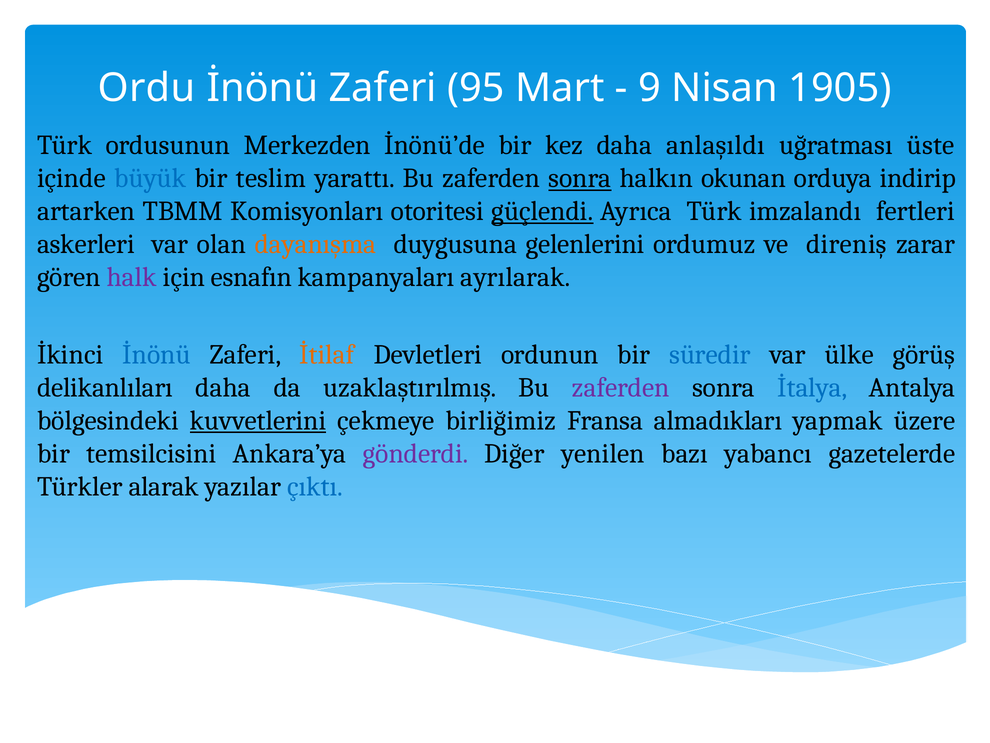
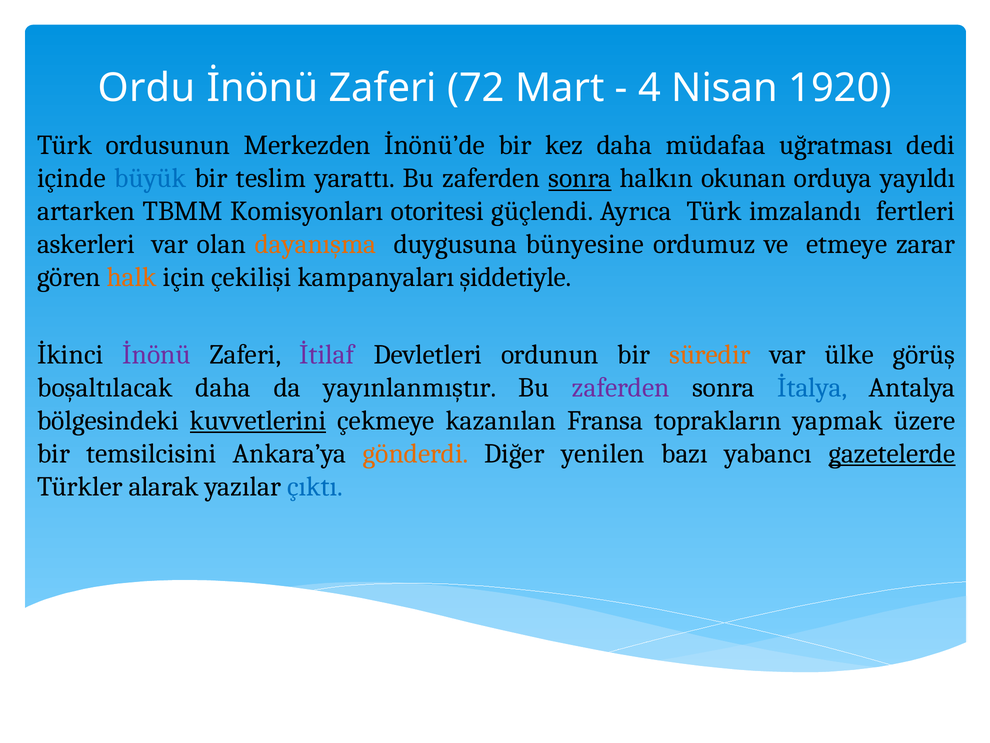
95: 95 -> 72 (476, 88)
9: 9 -> 4 (649, 88)
1905: 1905 -> 1920 (840, 88)
anlaşıldı: anlaşıldı -> müdafaa (716, 145)
üste: üste -> dedi (931, 145)
indirip: indirip -> yayıldı (918, 178)
güçlendi underline: present -> none (542, 211)
gelenlerini: gelenlerini -> bünyesine (585, 244)
direniş: direniş -> etmeye (847, 244)
halk colour: purple -> orange (132, 277)
esnafın: esnafın -> çekilişi (251, 277)
ayrılarak: ayrılarak -> şiddetiyle (516, 277)
İnönü colour: blue -> purple (156, 354)
İtilaf colour: orange -> purple (327, 354)
süredir colour: blue -> orange (710, 354)
delikanlıları: delikanlıları -> boşaltılacak (105, 387)
uzaklaştırılmış: uzaklaştırılmış -> yayınlanmıştır (410, 387)
birliğimiz: birliğimiz -> kazanılan (501, 420)
almadıkları: almadıkları -> toprakların (718, 420)
gönderdi colour: purple -> orange (416, 453)
gazetelerde underline: none -> present (892, 453)
